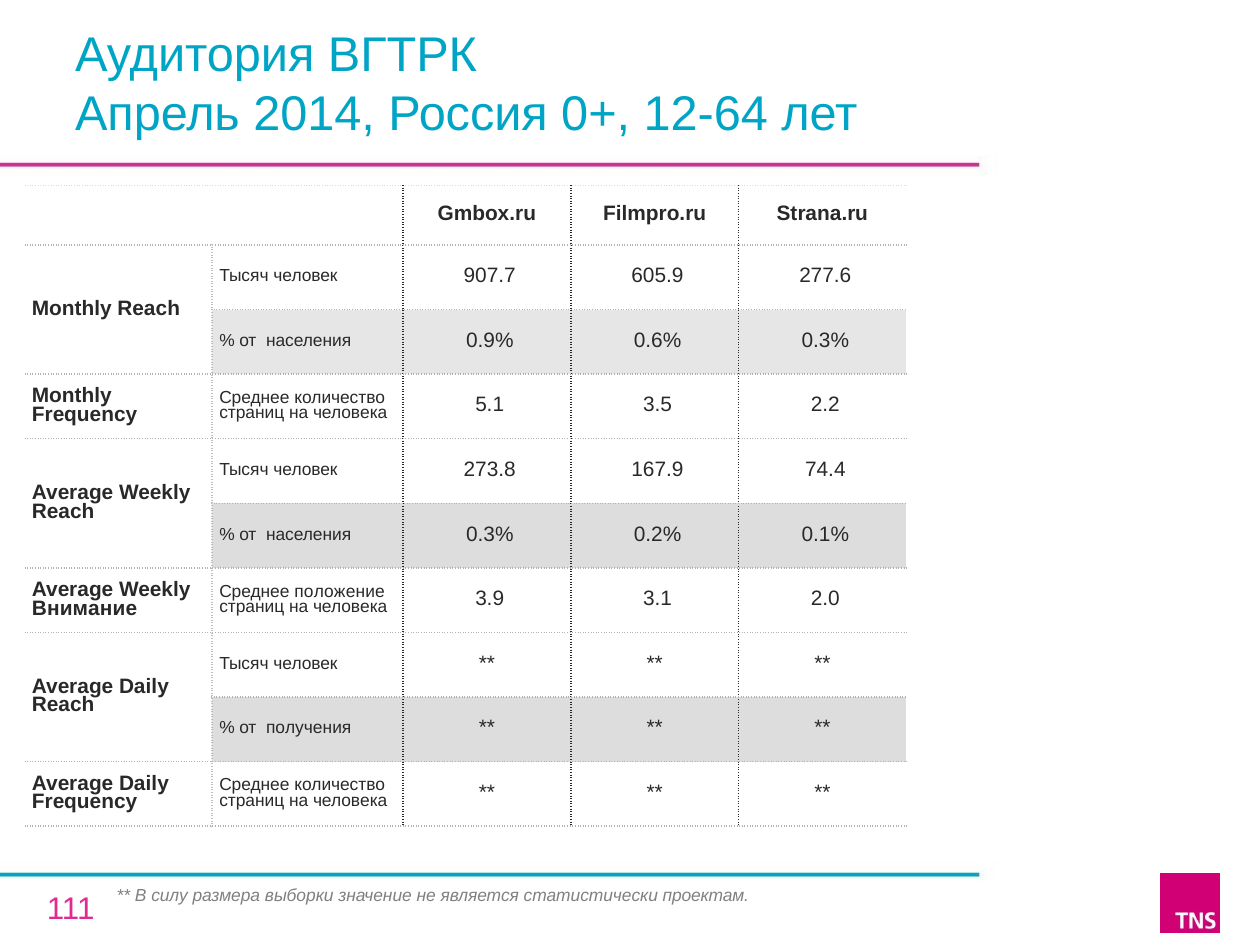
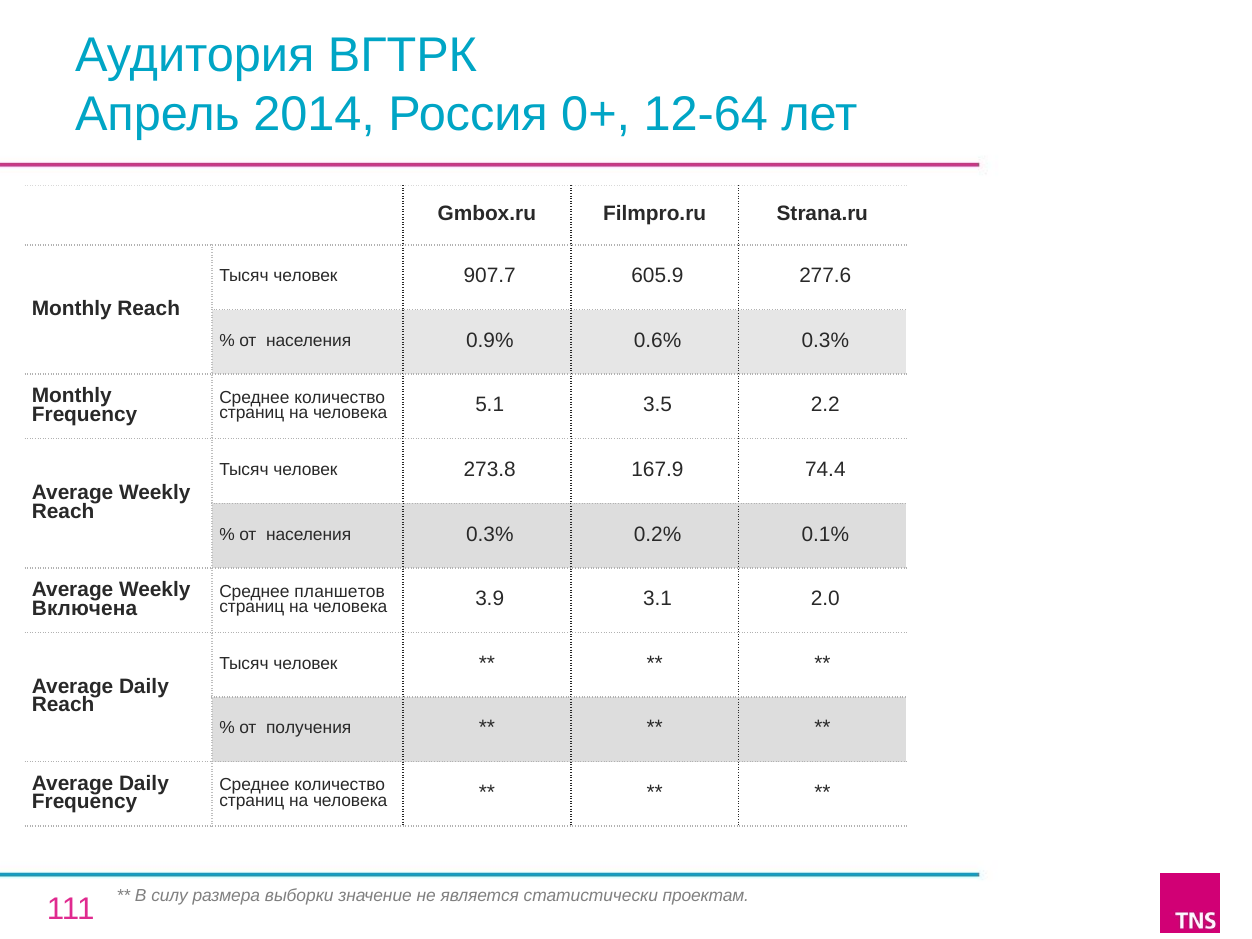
положение: положение -> планшетов (340, 591)
Внимание: Внимание -> Включена (85, 608)
